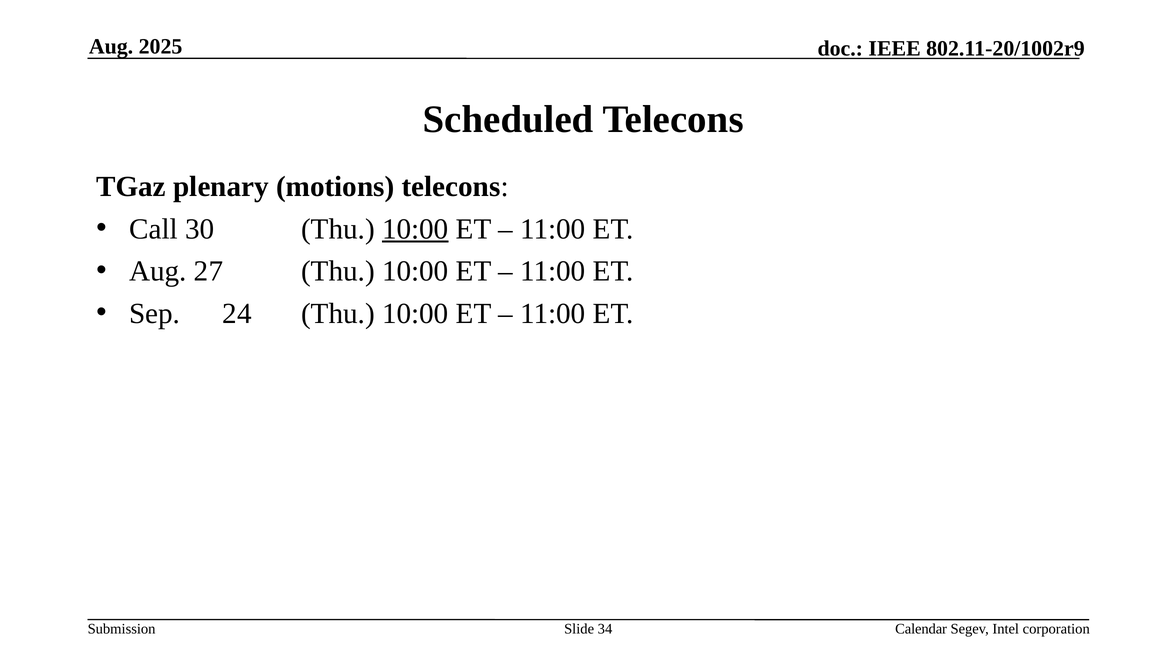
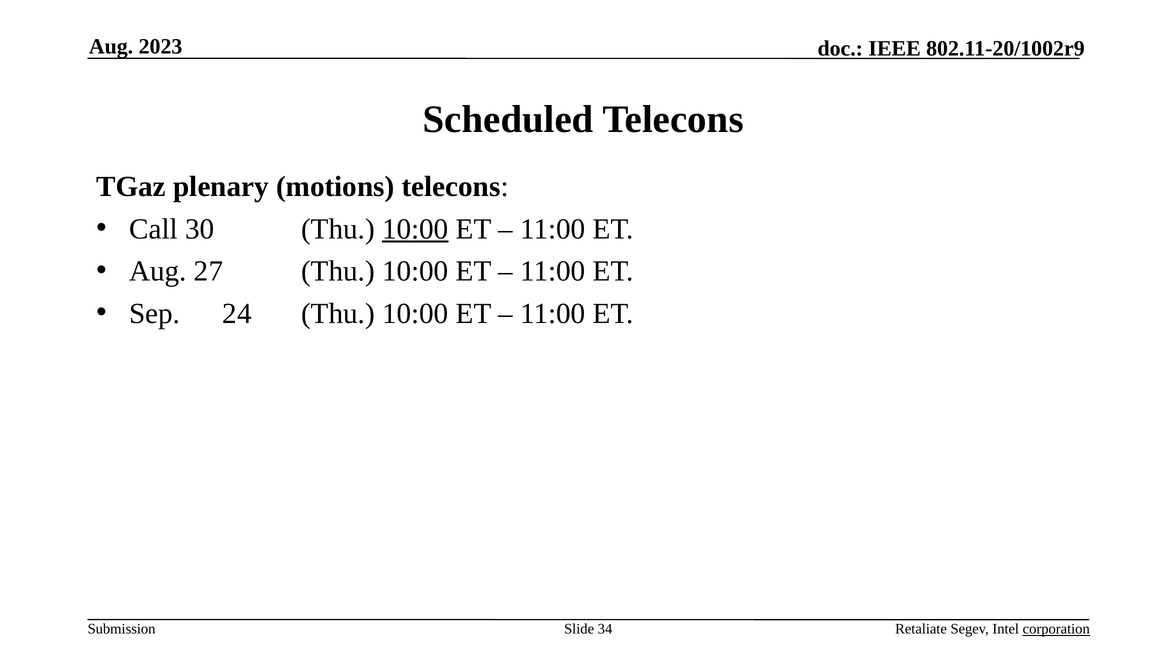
2025: 2025 -> 2023 (161, 46)
Calendar: Calendar -> Retaliate (921, 630)
corporation underline: none -> present (1056, 630)
